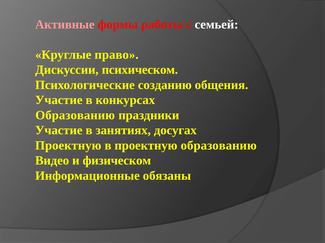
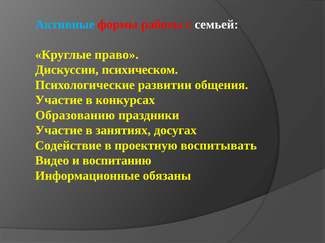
Активные colour: pink -> light blue (65, 24)
созданию: созданию -> развитии (165, 85)
Проектную: Проектную -> Содействие (68, 146)
проектную образованию: образованию -> воспитывать (219, 146)
физическом: физическом -> воспитанию (117, 161)
